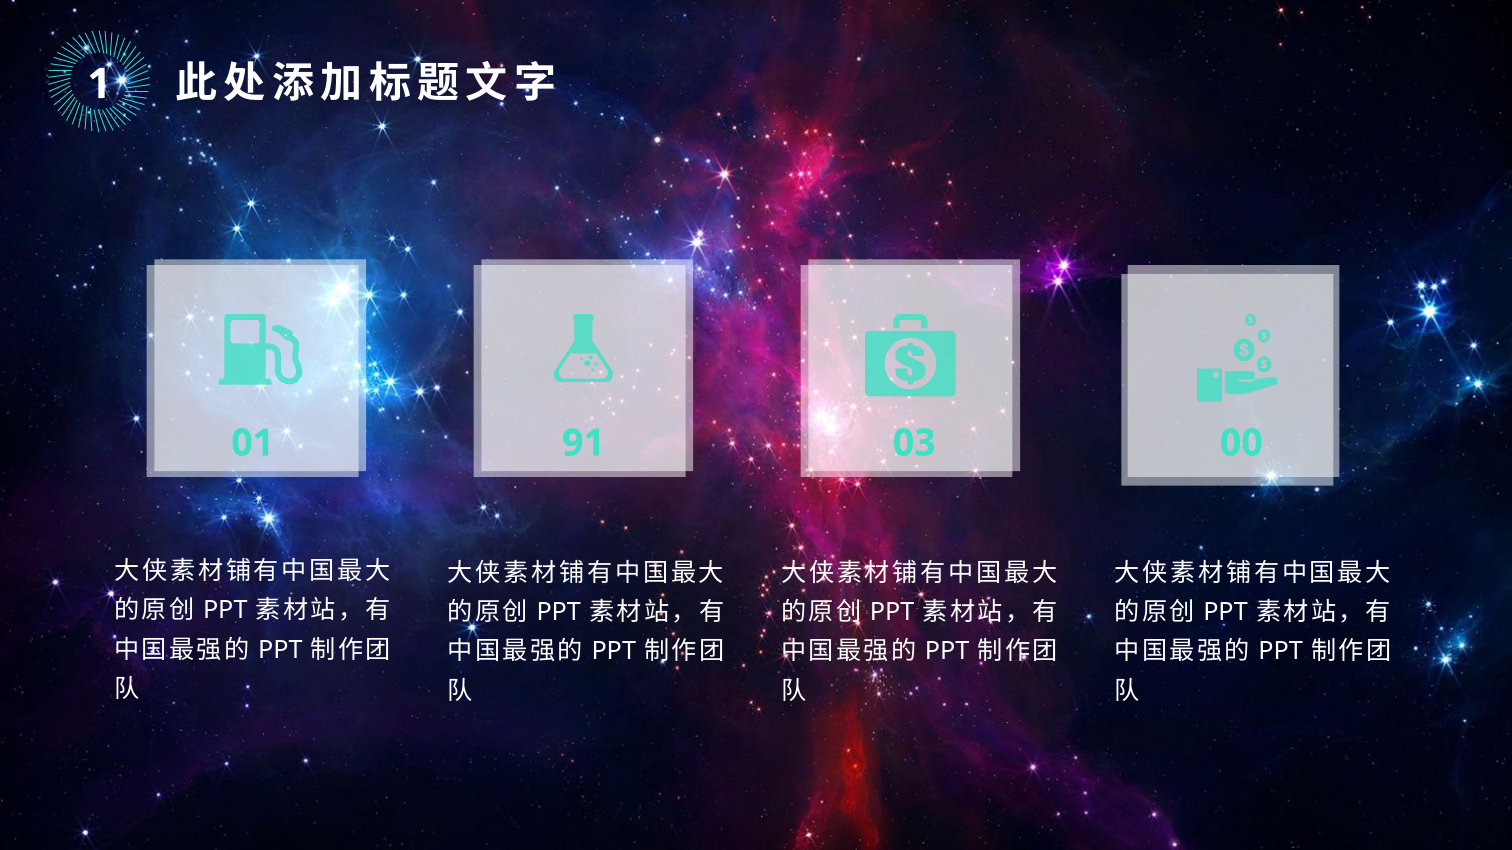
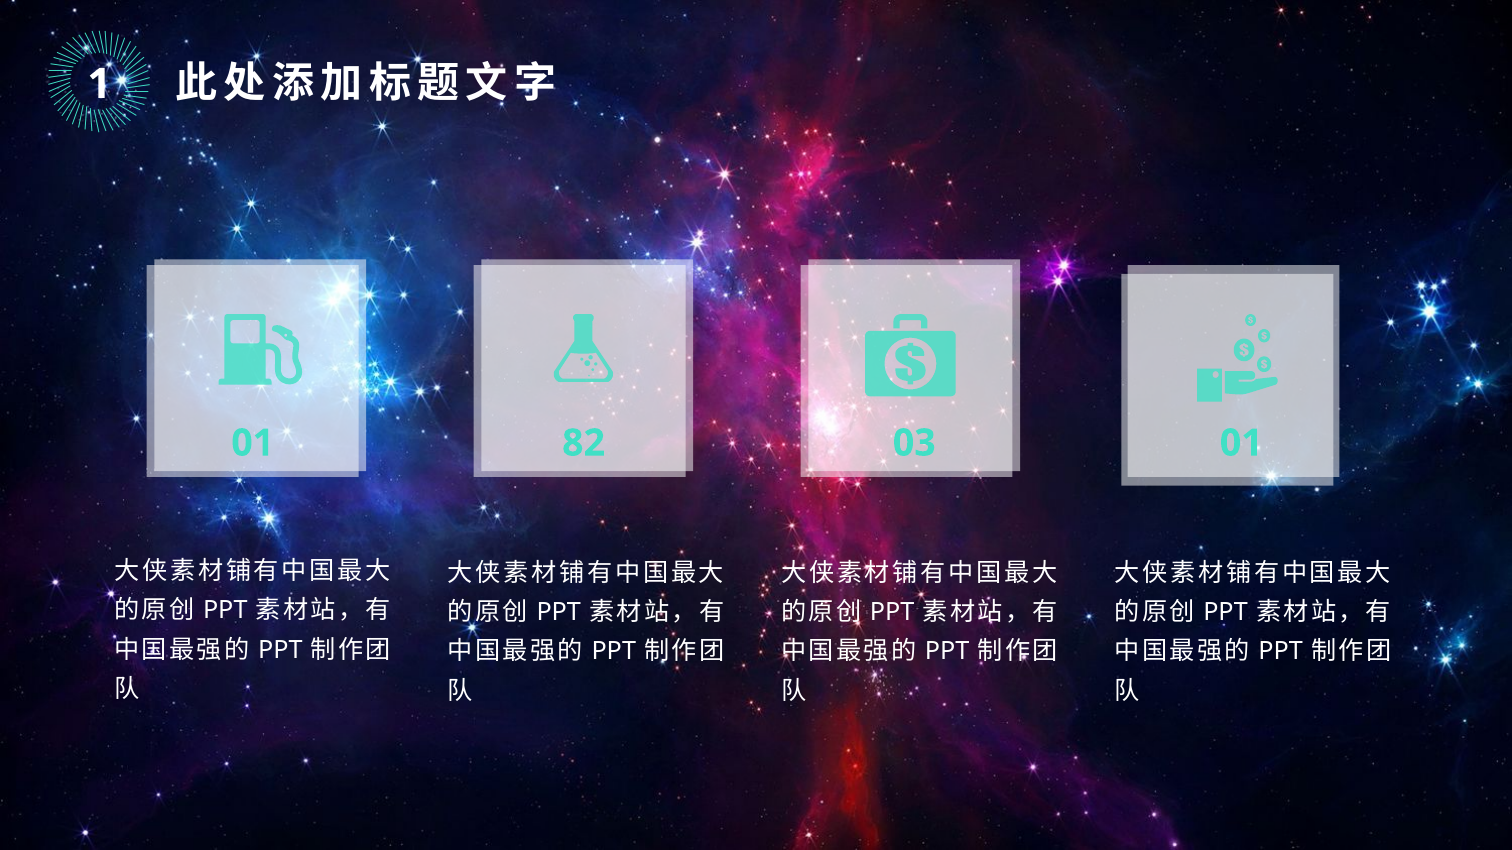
91: 91 -> 82 (584, 443)
03 00: 00 -> 01 (1241, 443)
